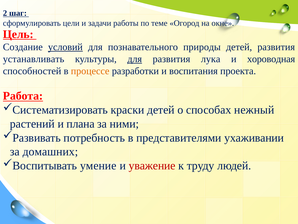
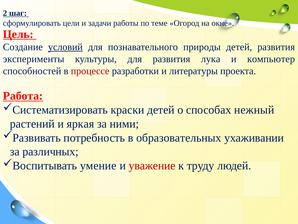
устанавливать: устанавливать -> эксперименты (34, 59)
для underline: present -> none (135, 59)
хороводная: хороводная -> компьютер (271, 59)
процессе colour: orange -> red (90, 71)
воспитания: воспитания -> литературы (194, 71)
плана: плана -> яркая (80, 124)
представителями: представителями -> образовательных (179, 137)
домашних: домашних -> различных (50, 151)
